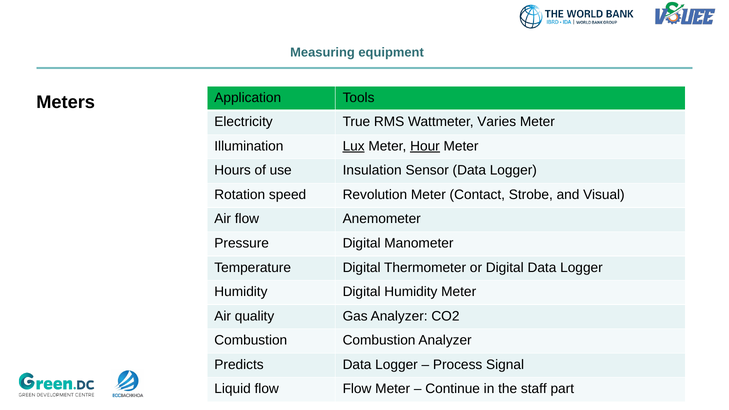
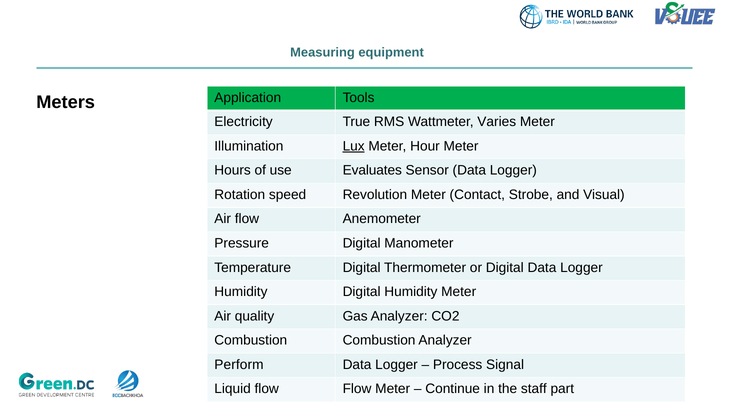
Hour underline: present -> none (425, 146)
Insulation: Insulation -> Evaluates (372, 170)
Predicts: Predicts -> Perform (239, 365)
